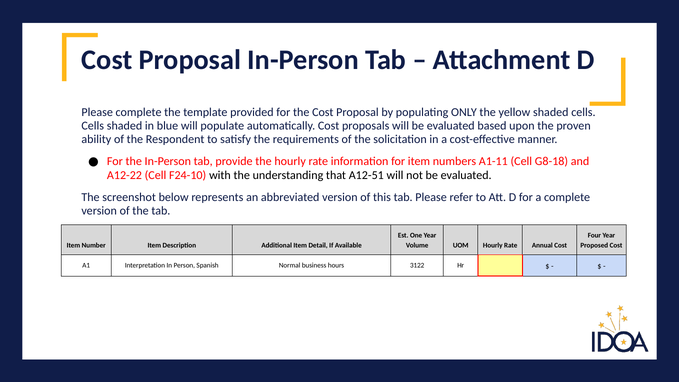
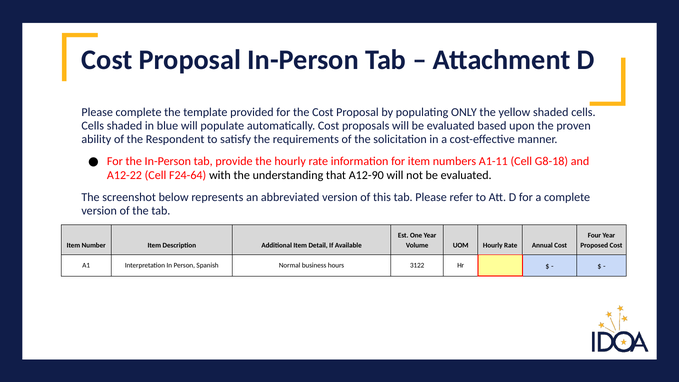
F24-10: F24-10 -> F24-64 (188, 175)
A12-51: A12-51 -> A12-90 (366, 175)
